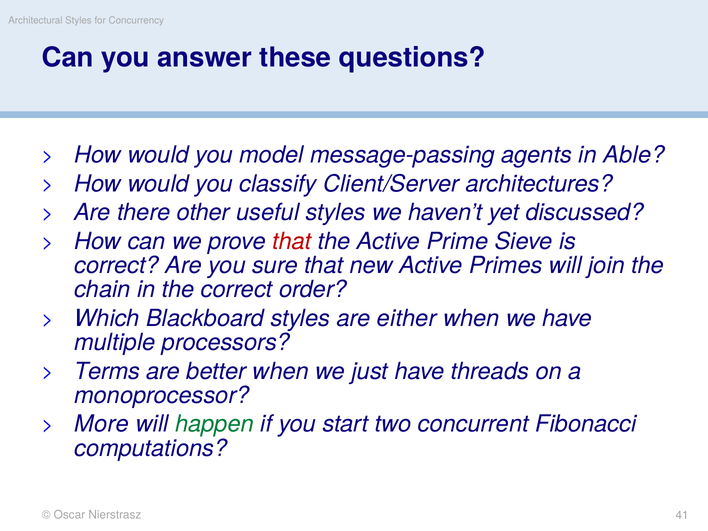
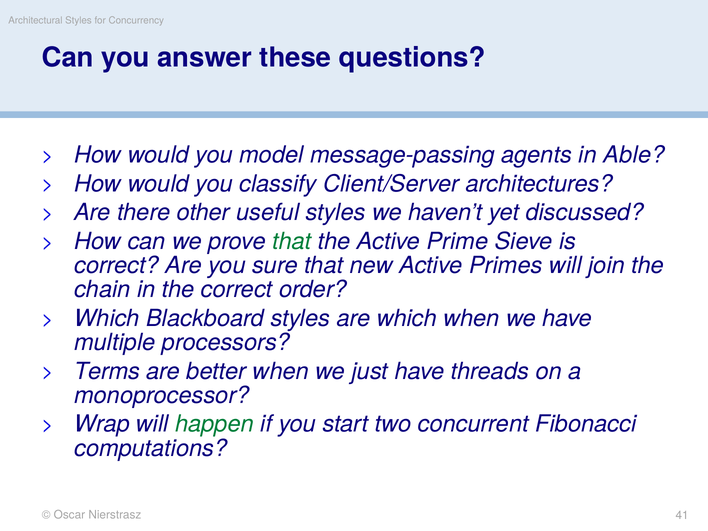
that colour: red -> green (292, 241)
are either: either -> which (407, 318)
More: More -> Wrap (102, 424)
